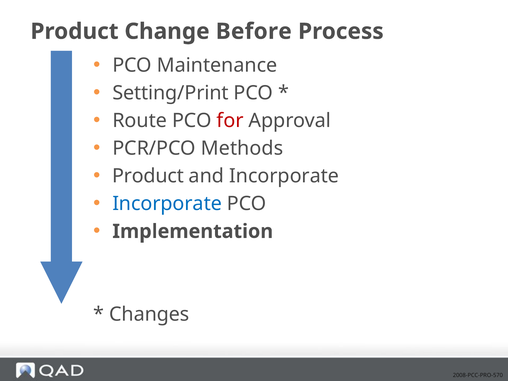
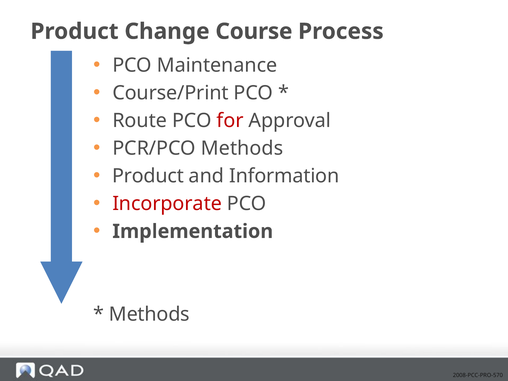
Before: Before -> Course (254, 31)
Setting/Print: Setting/Print -> Course/Print (170, 93)
and Incorporate: Incorporate -> Information (284, 176)
Incorporate colour: blue -> red (167, 204)
Changes: Changes -> Methods (149, 314)
